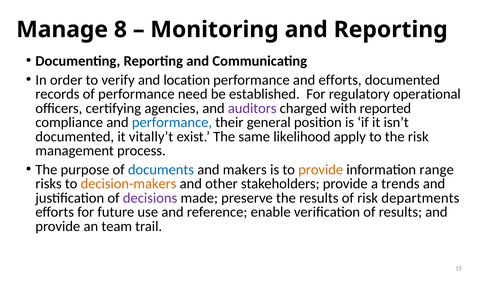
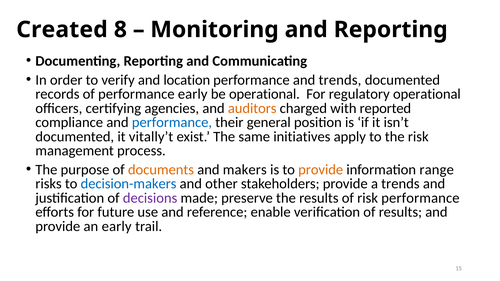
Manage: Manage -> Created (62, 30)
and efforts: efforts -> trends (340, 80)
performance need: need -> early (193, 94)
be established: established -> operational (264, 94)
auditors colour: purple -> orange (252, 108)
likelihood: likelihood -> initiatives (302, 137)
documents colour: blue -> orange (161, 170)
decision-makers colour: orange -> blue (129, 184)
risk departments: departments -> performance (420, 198)
an team: team -> early (117, 227)
